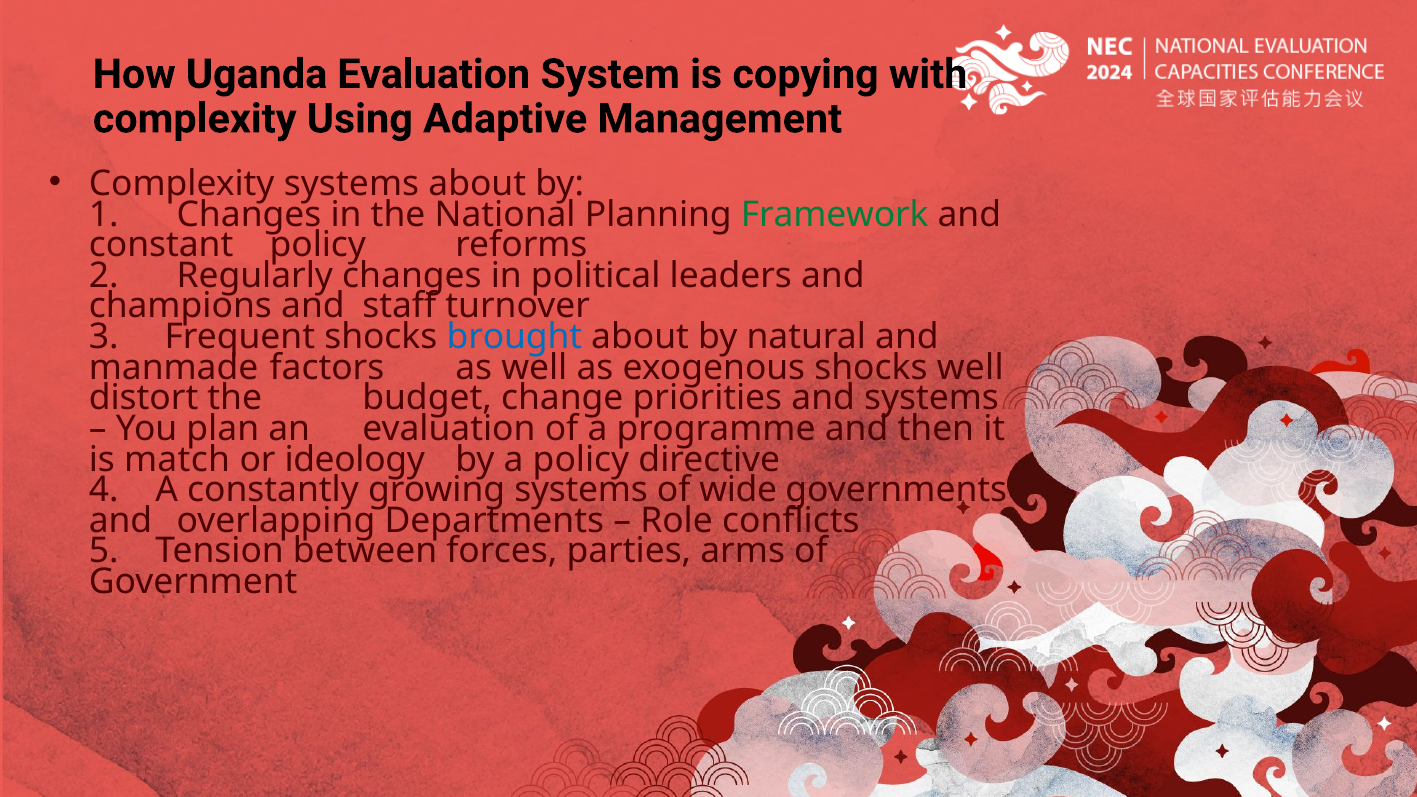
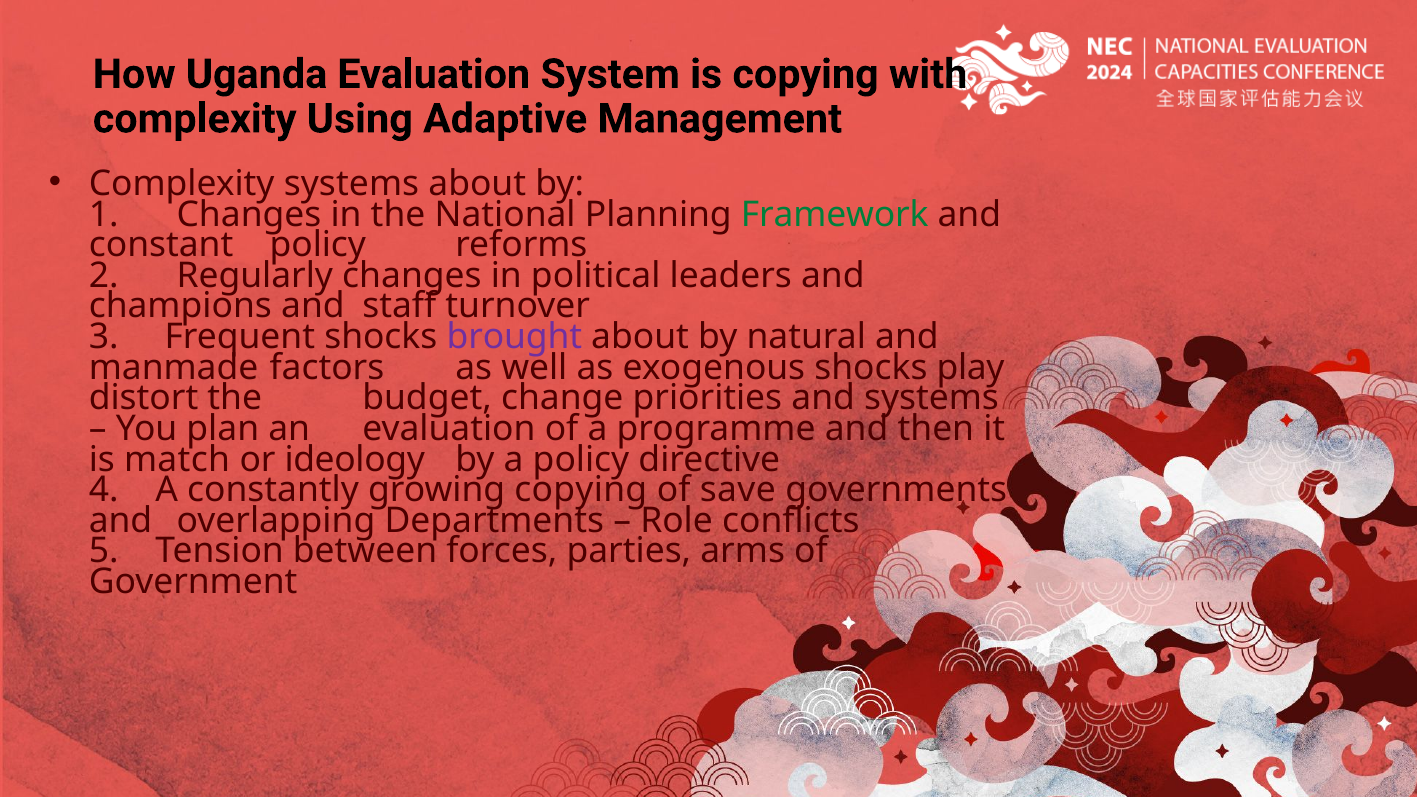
brought colour: blue -> purple (514, 337)
shocks well: well -> play (971, 367)
growing systems: systems -> copying (581, 490)
wide: wide -> save (738, 490)
